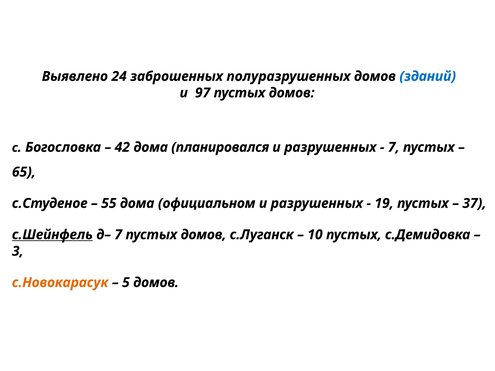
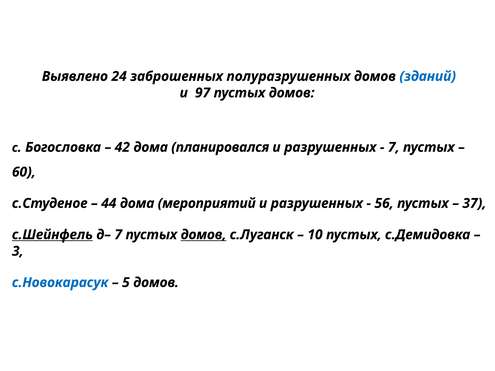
65: 65 -> 60 (24, 172)
55: 55 -> 44 (109, 203)
официальном: официальном -> мероприятий (207, 203)
19: 19 -> 56 (384, 203)
домов underline: none -> present (204, 235)
с.Новокарасук colour: orange -> blue (60, 283)
